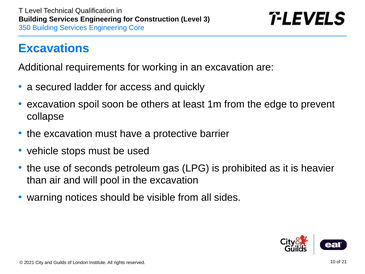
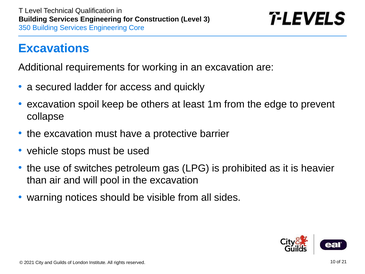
soon: soon -> keep (113, 104)
seconds: seconds -> switches (93, 168)
